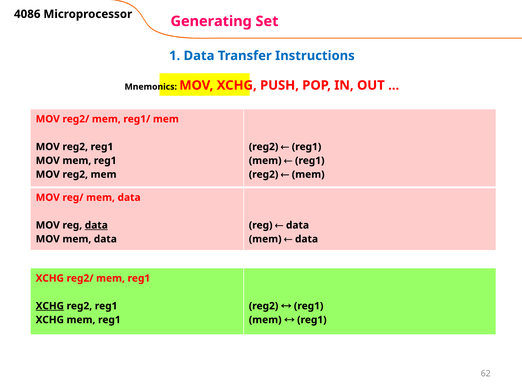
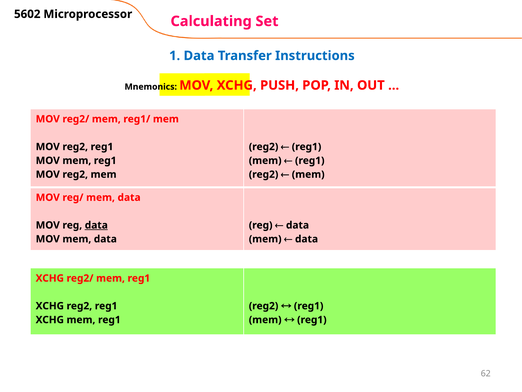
4086: 4086 -> 5602 (27, 14)
Generating: Generating -> Calculating (211, 21)
XCHG underline: present -> none (50, 306)
